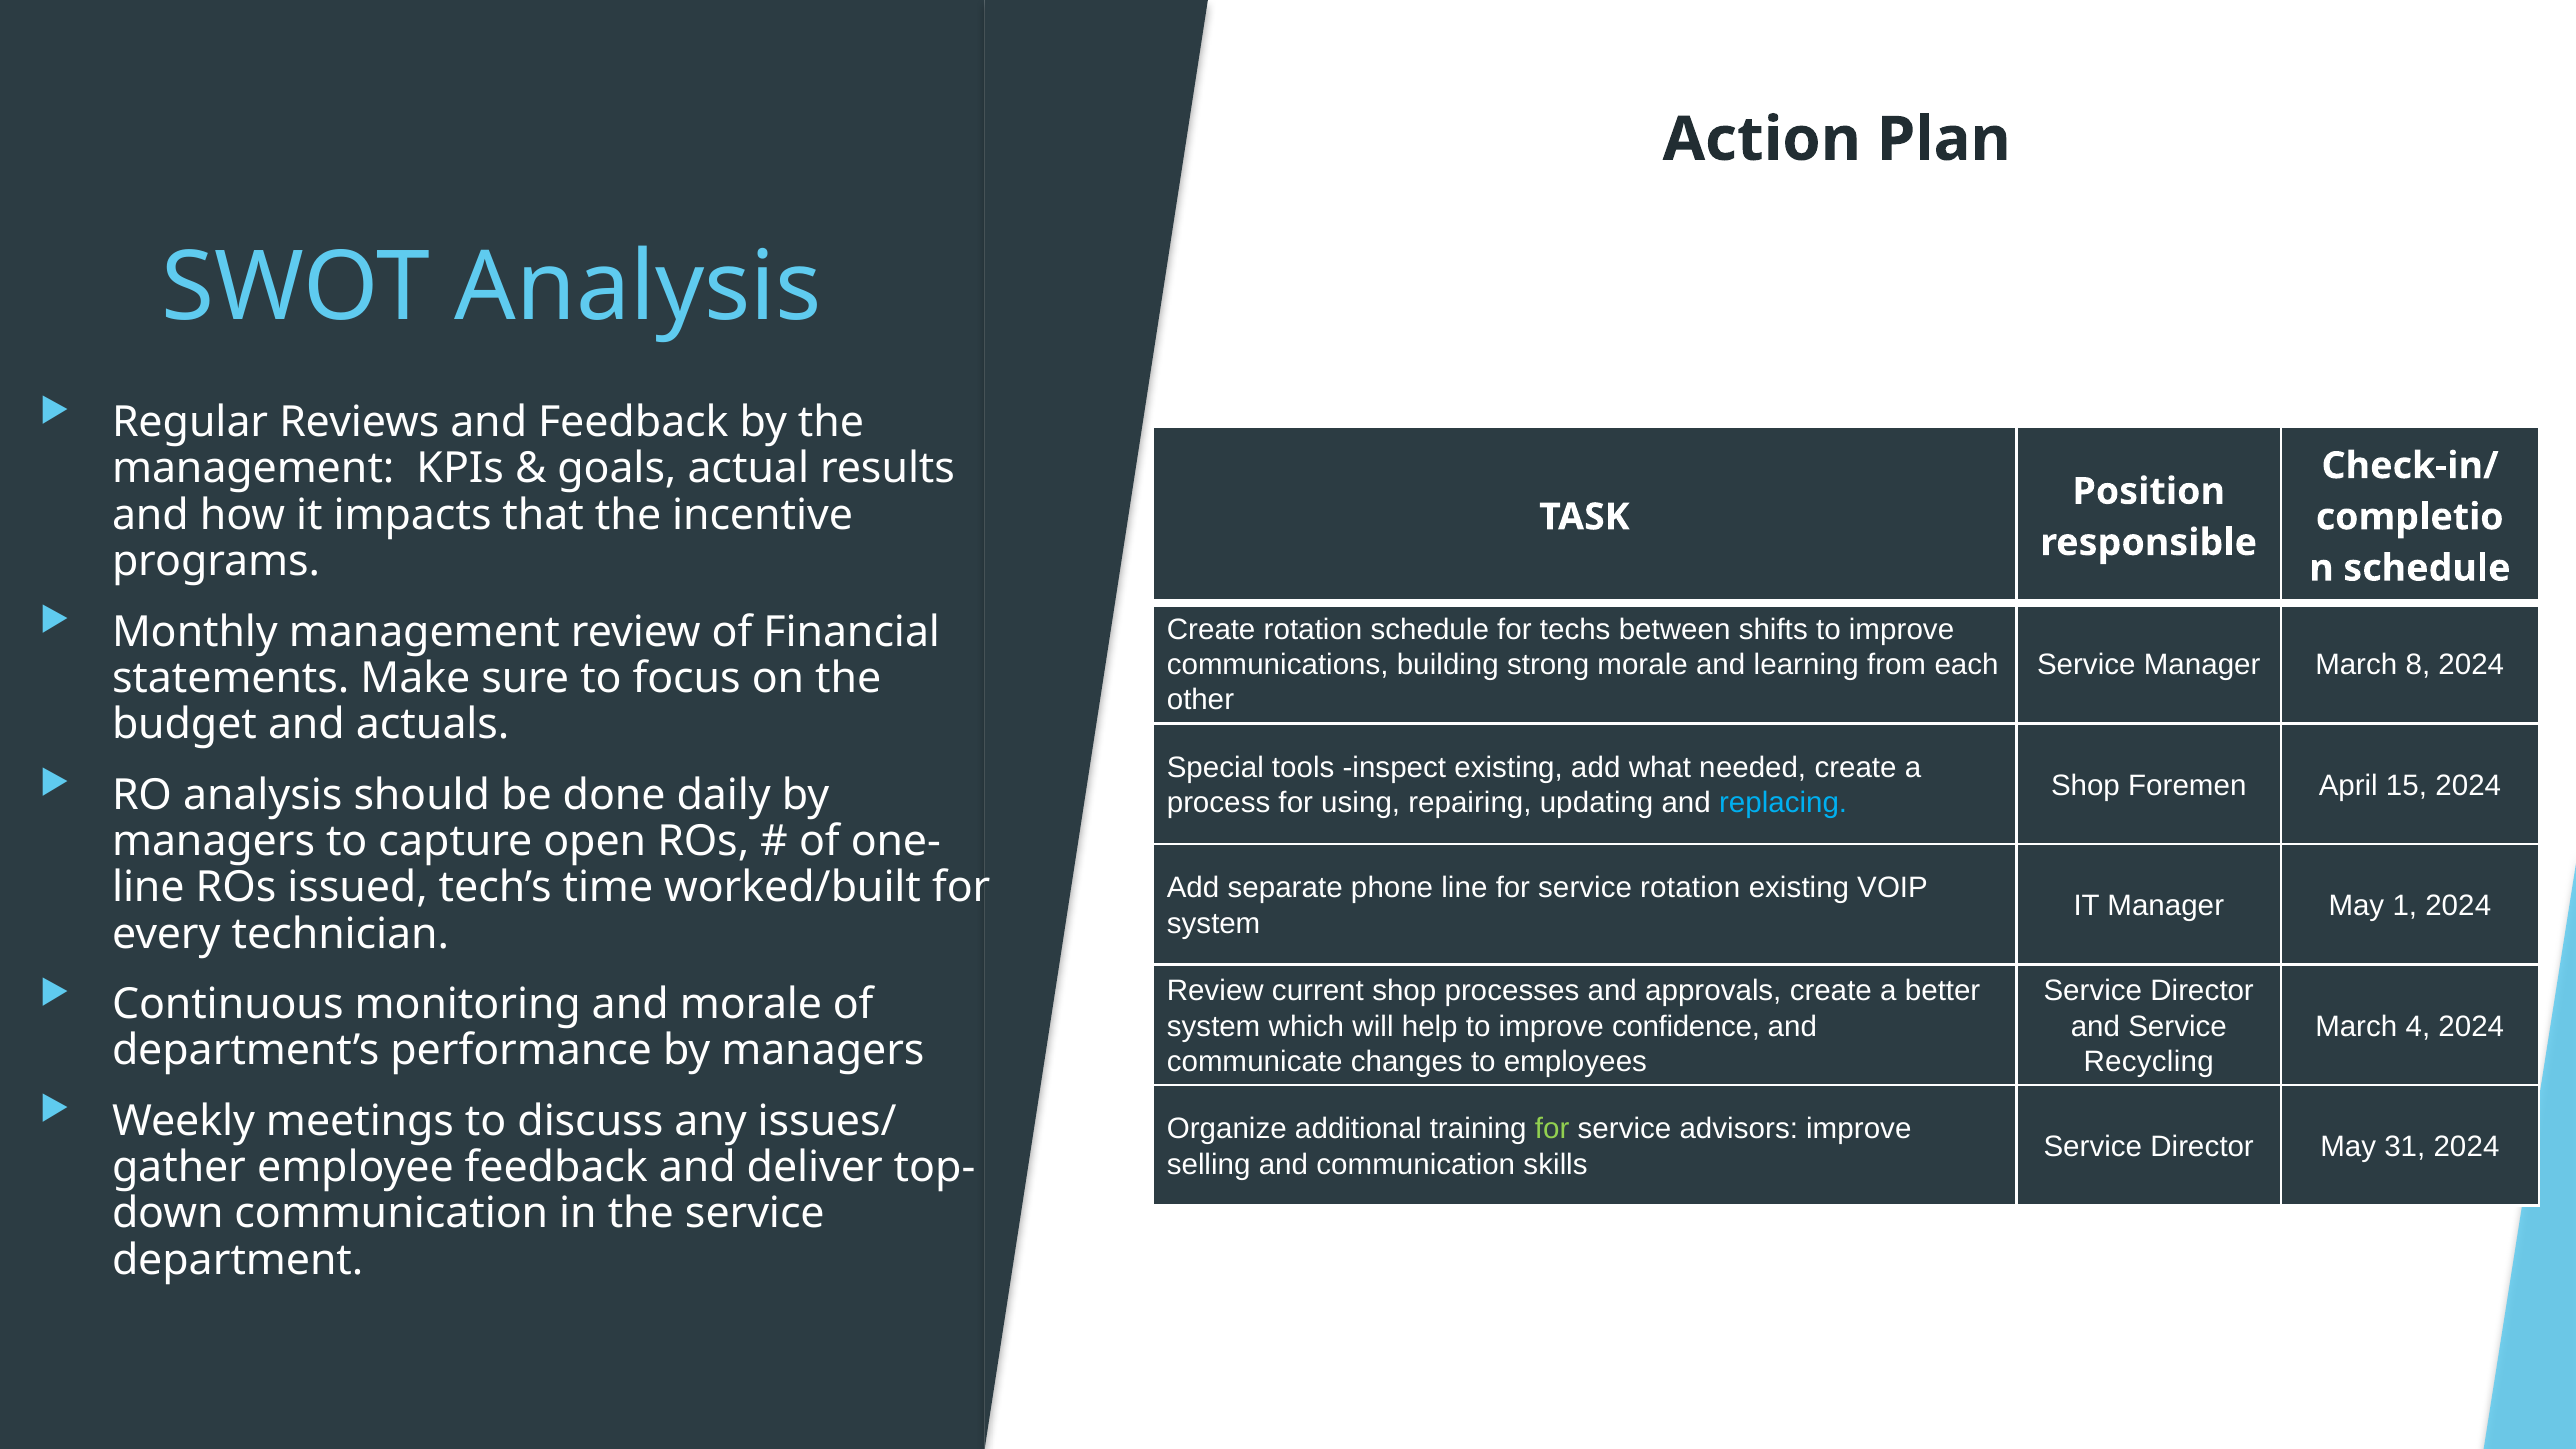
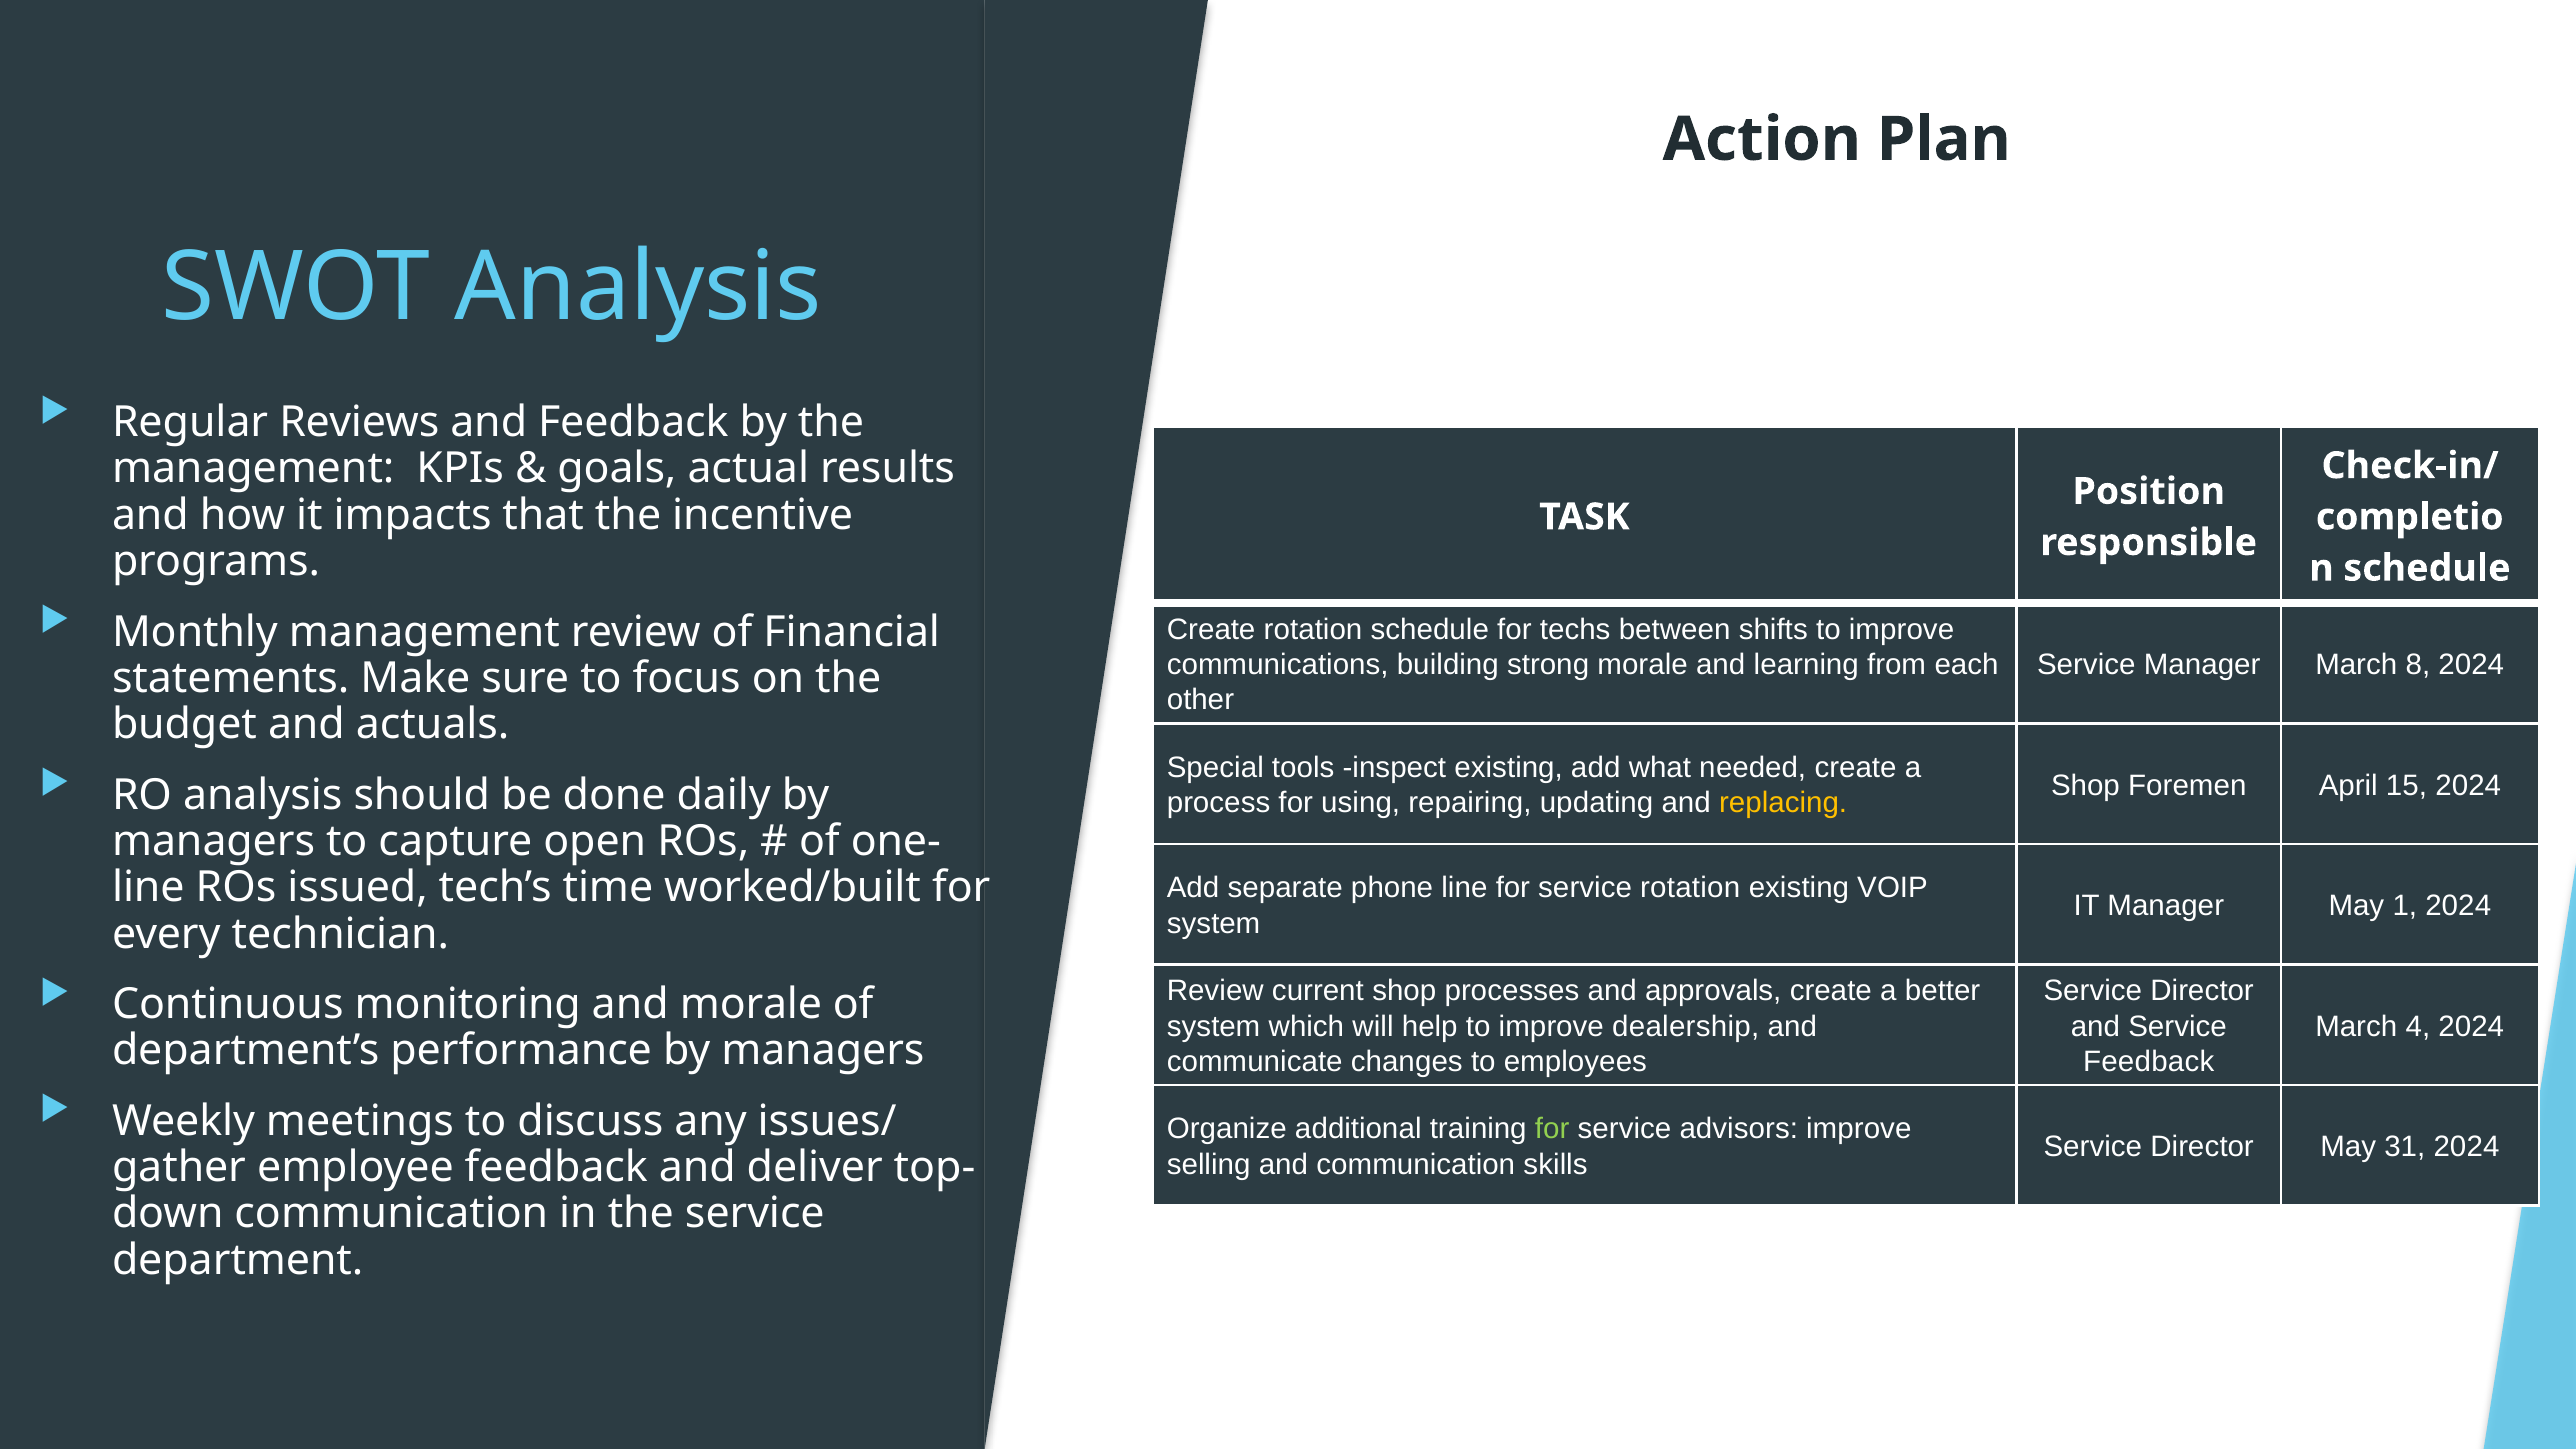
replacing colour: light blue -> yellow (1783, 803)
confidence: confidence -> dealership (1686, 1026)
Recycling: Recycling -> Feedback (2149, 1061)
